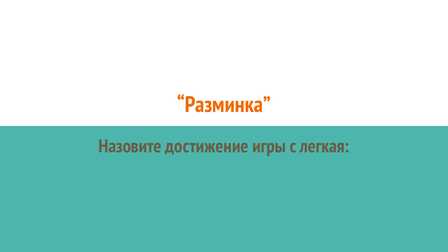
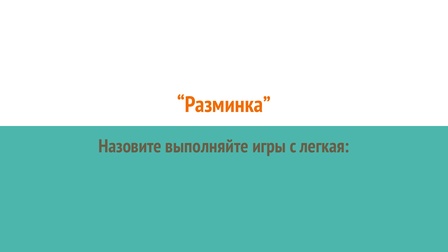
достижение: достижение -> выполняйте (207, 146)
